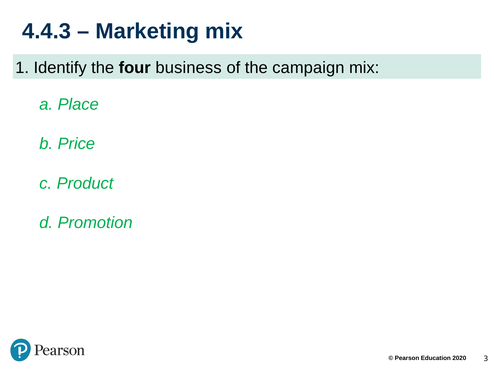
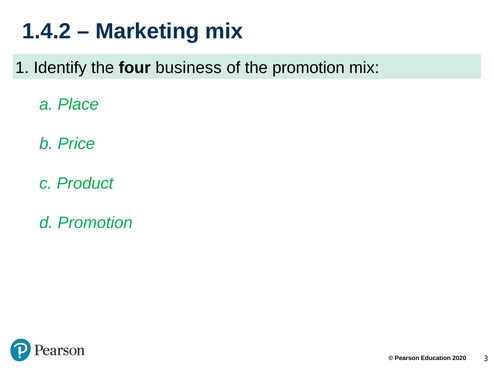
4.4.3: 4.4.3 -> 1.4.2 (47, 31)
the campaign: campaign -> promotion (308, 68)
